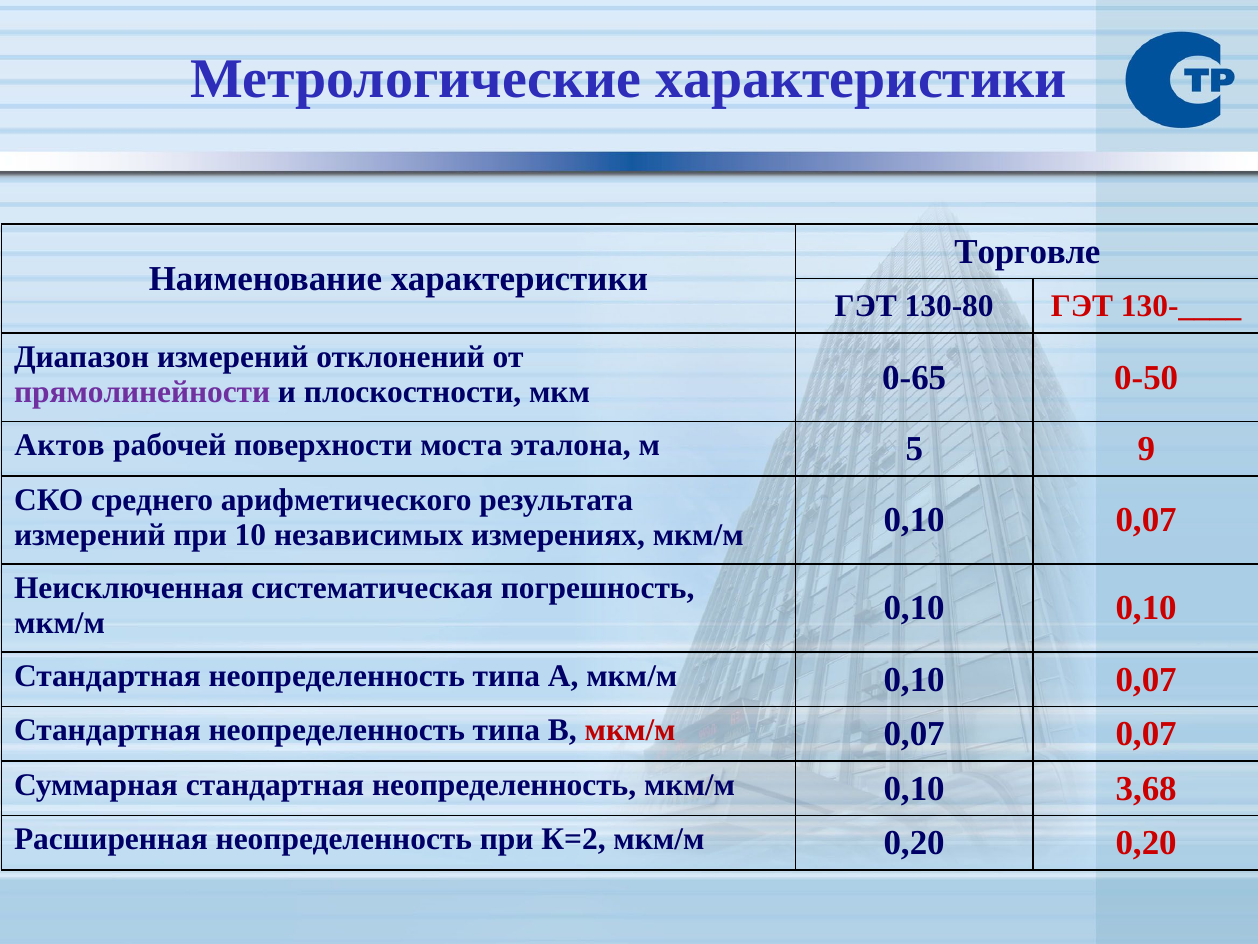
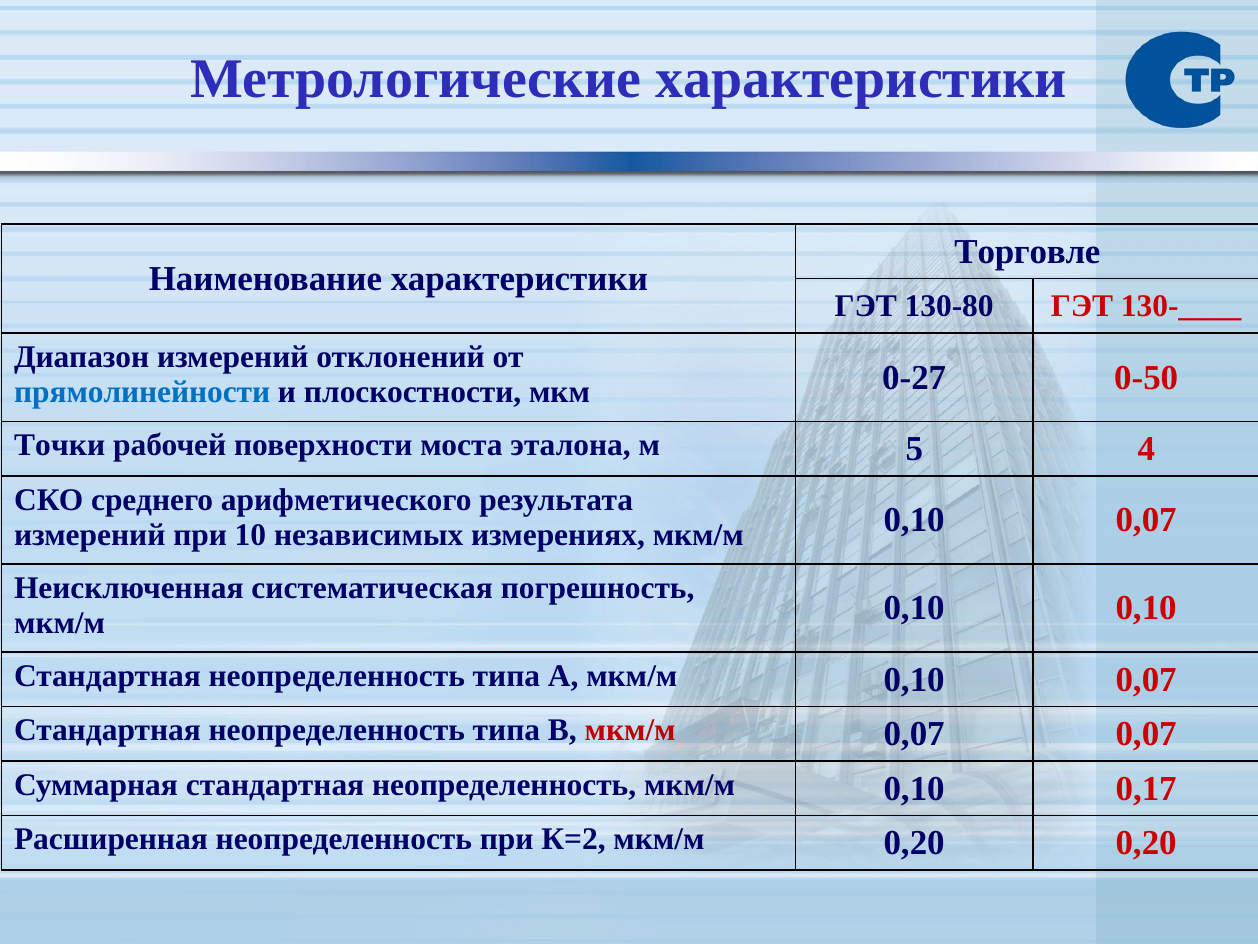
прямолинейности colour: purple -> blue (142, 392)
0-65: 0-65 -> 0-27 (914, 377)
Актов: Актов -> Точки (60, 445)
9: 9 -> 4 (1146, 449)
3,68: 3,68 -> 0,17 (1146, 788)
